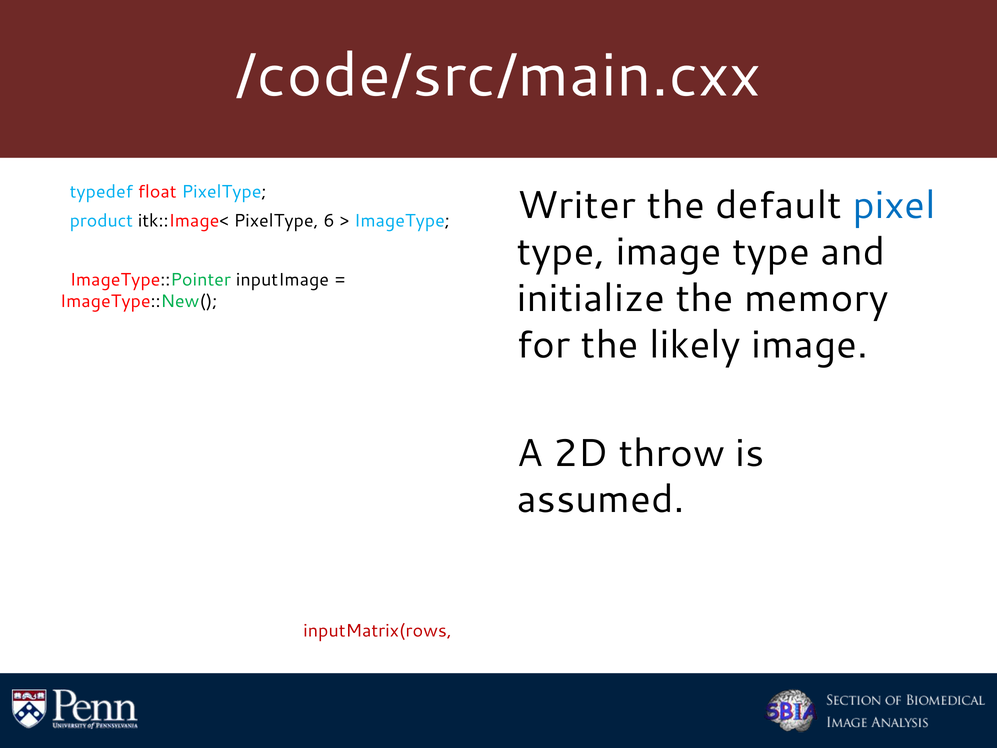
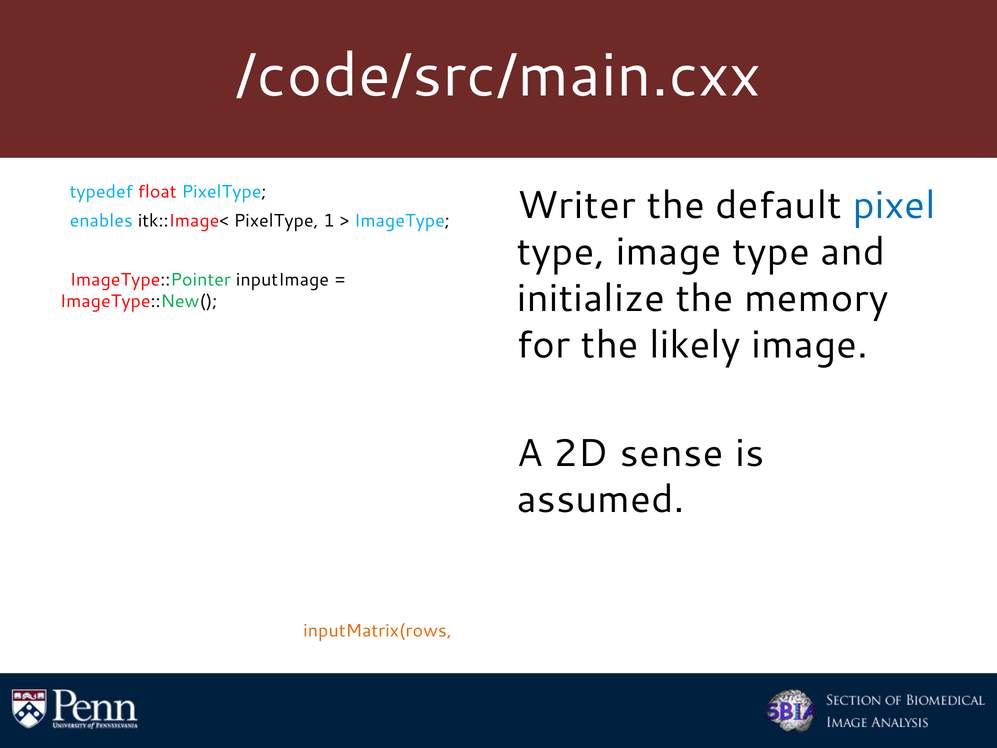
product: product -> enables (101, 221)
6: 6 -> 1 (329, 221)
throw: throw -> sense (672, 453)
inputMatrix(rows colour: red -> orange (378, 631)
